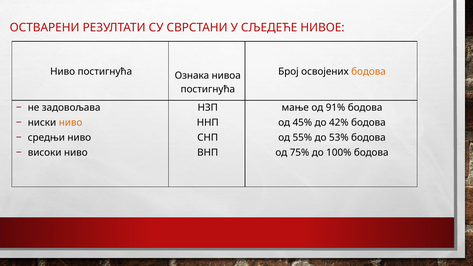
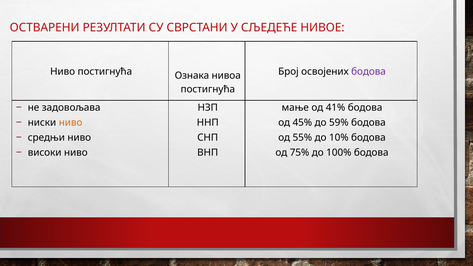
бодова colour: orange -> purple (368, 71)
91%: 91% -> 41% (335, 108)
42%: 42% -> 59% (339, 123)
53%: 53% -> 10% (339, 138)
